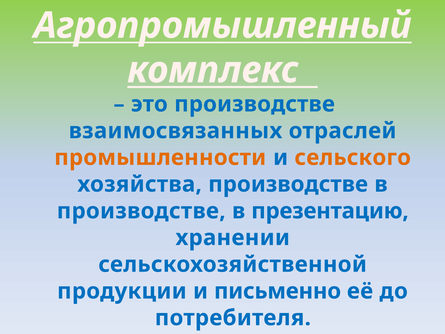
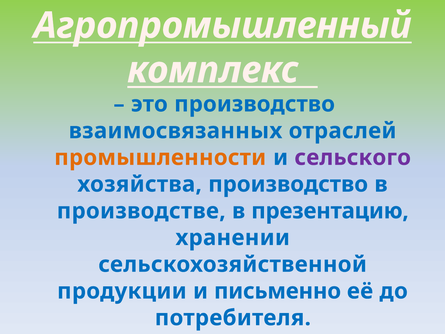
это производстве: производстве -> производство (255, 104)
сельского colour: orange -> purple (353, 157)
хозяйства производстве: производстве -> производство (288, 184)
